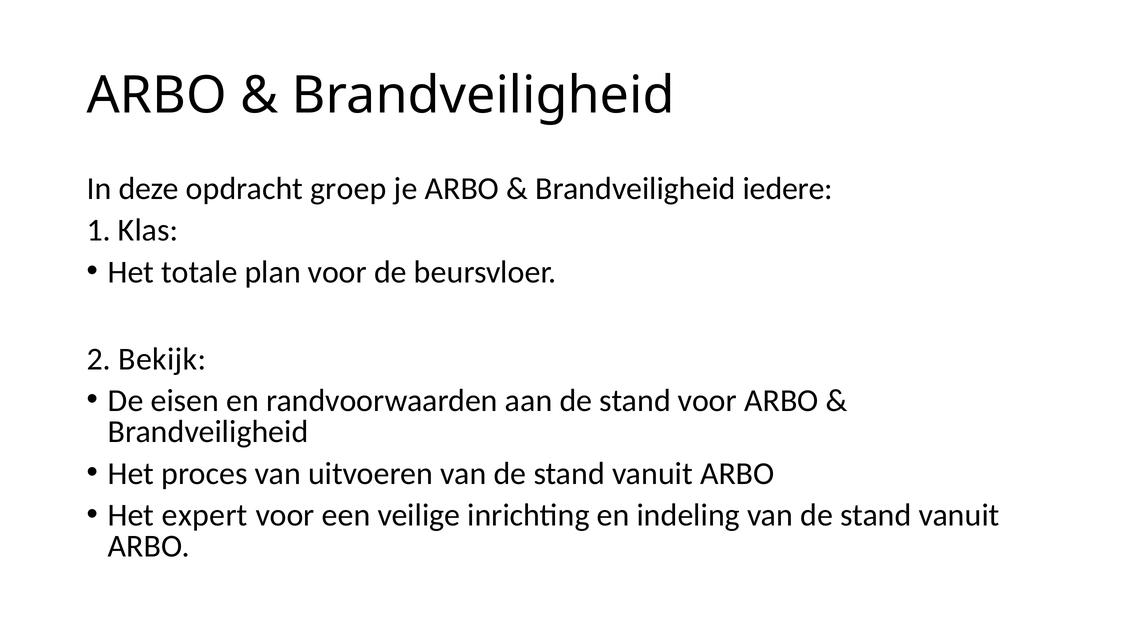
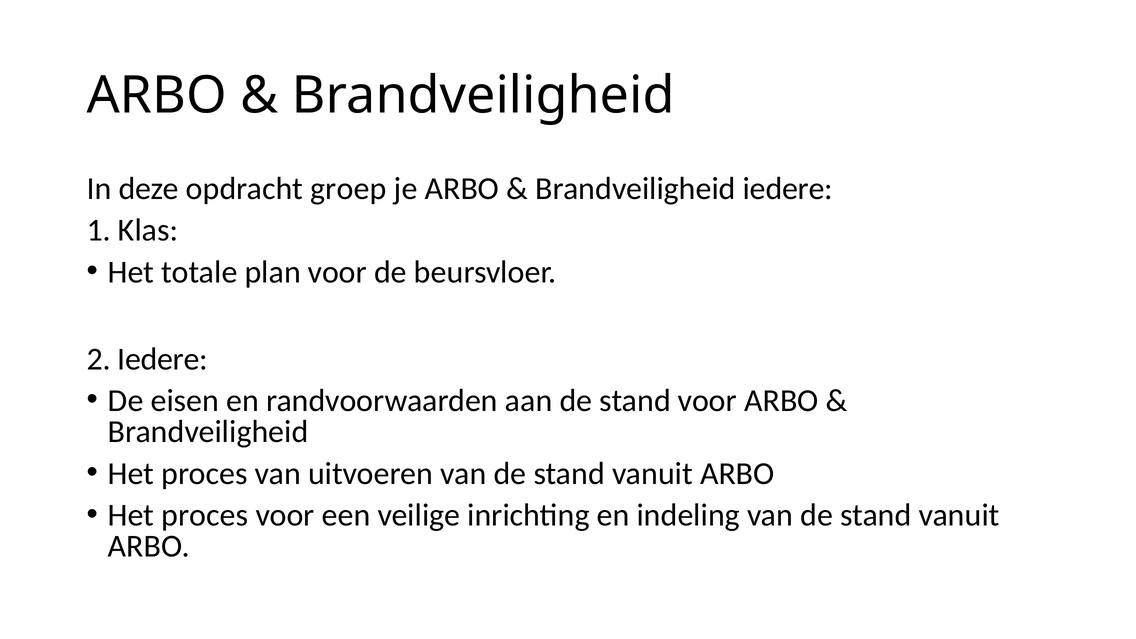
2 Bekijk: Bekijk -> Iedere (163, 359)
expert: expert -> proces (205, 515)
